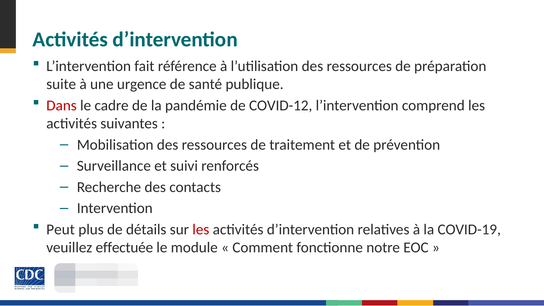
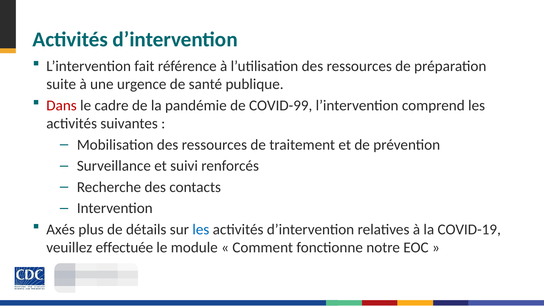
COVID-12: COVID-12 -> COVID-99 (281, 105)
Peut: Peut -> Axés (61, 229)
les colour: red -> blue (201, 229)
